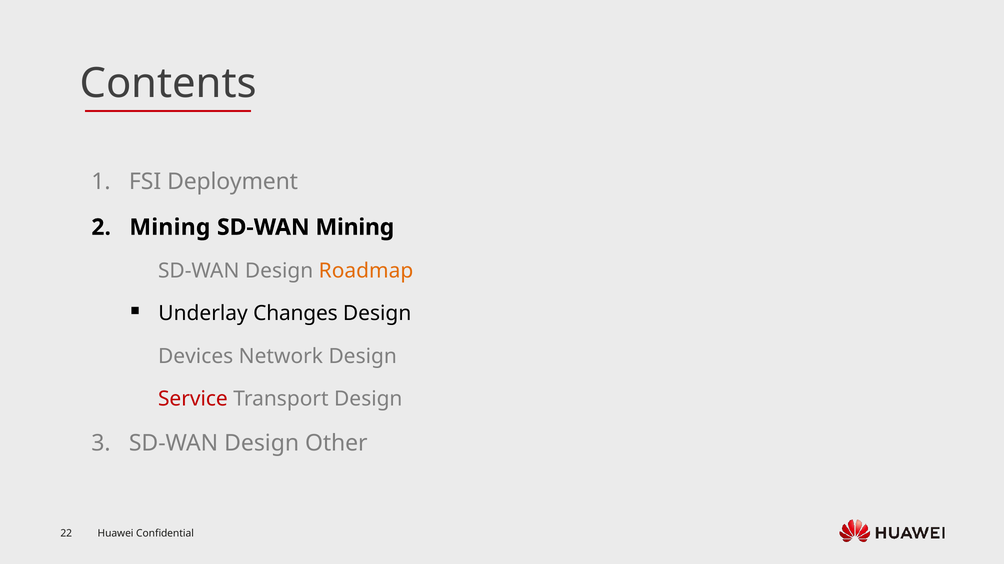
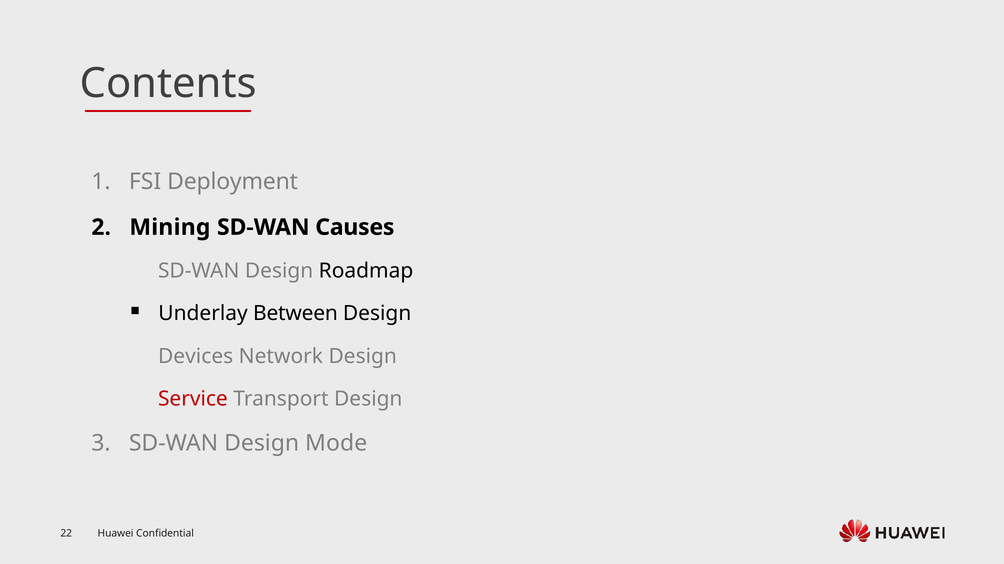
SD-WAN Mining: Mining -> Causes (355, 228)
Roadmap colour: orange -> black (366, 271)
Changes: Changes -> Between (295, 314)
Other: Other -> Mode (336, 444)
